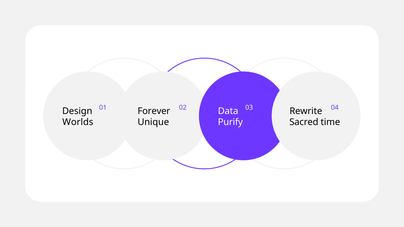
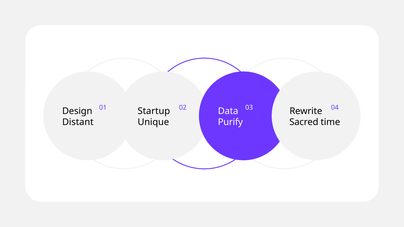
Forever: Forever -> Startup (154, 111)
Worlds: Worlds -> Distant (78, 122)
